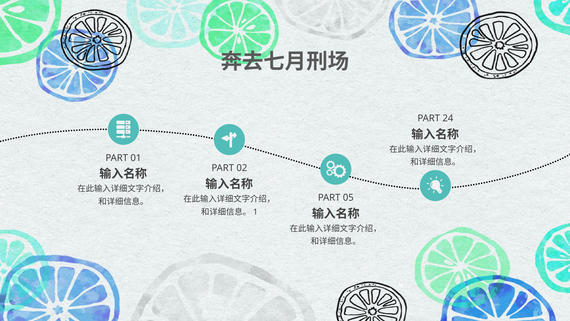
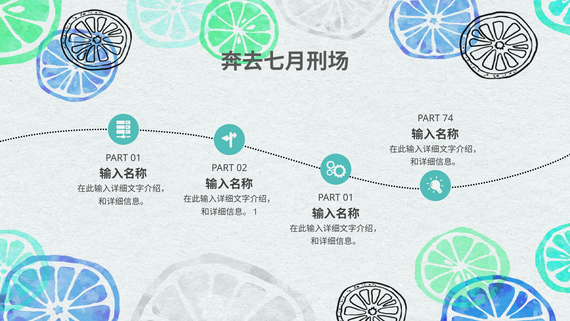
24: 24 -> 74 (448, 118)
05: 05 -> 01 (348, 198)
